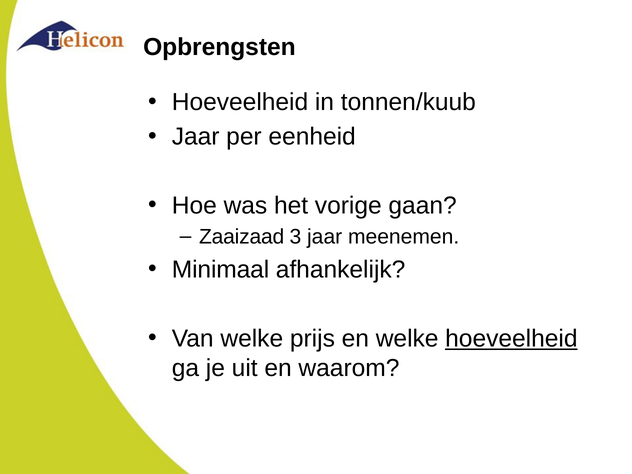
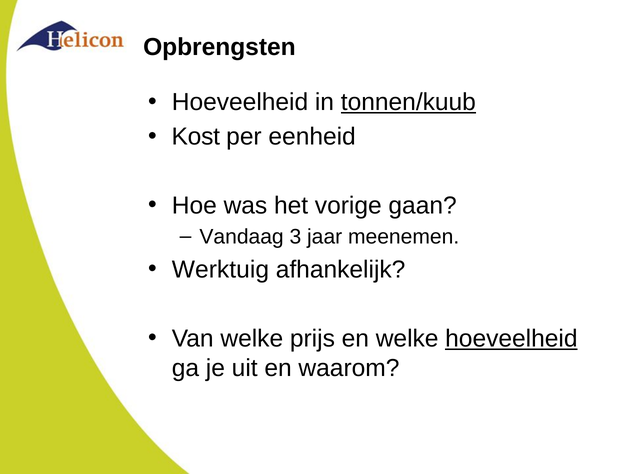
tonnen/kuub underline: none -> present (408, 102)
Jaar: Jaar -> Kost (196, 137)
Zaaizaad: Zaaizaad -> Vandaag (242, 237)
Minimaal: Minimaal -> Werktuig (220, 270)
